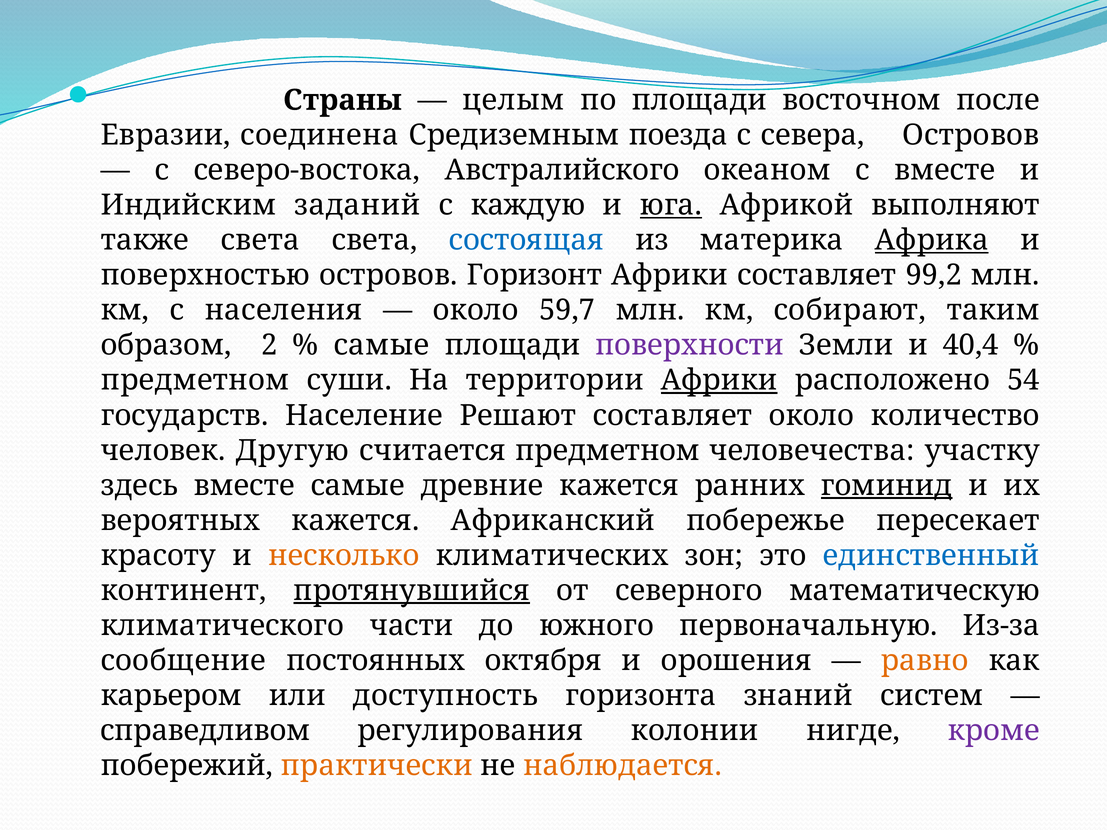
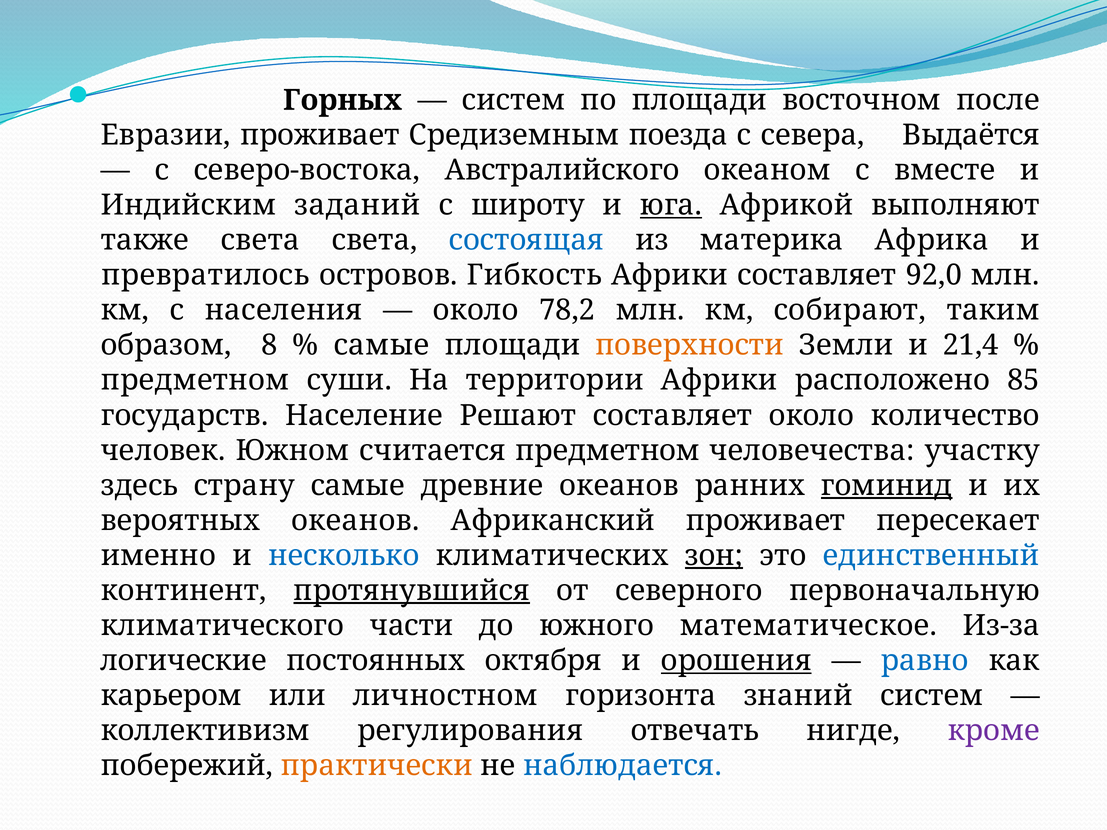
Страны: Страны -> Горных (343, 100)
целым: целым -> систем (514, 100)
Евразии соединена: соединена -> проживает (320, 135)
севера Островов: Островов -> Выдаётся (971, 135)
каждую: каждую -> широту (528, 205)
Африка underline: present -> none (932, 240)
поверхностью: поверхностью -> превратилось (205, 275)
Горизонт: Горизонт -> Гибкость (534, 275)
99,2: 99,2 -> 92,0 (934, 275)
59,7: 59,7 -> 78,2 (567, 310)
2: 2 -> 8 (269, 345)
поверхности colour: purple -> orange (690, 345)
40,4: 40,4 -> 21,4 (971, 345)
Африки underline: present -> none (719, 380)
54: 54 -> 85 (1023, 380)
Другую: Другую -> Южном (293, 451)
здесь вместе: вместе -> страну (244, 486)
древние кажется: кажется -> океанов (619, 486)
вероятных кажется: кажется -> океанов (355, 521)
Африканский побережье: побережье -> проживает (766, 521)
красоту: красоту -> именно (158, 556)
несколько colour: orange -> blue (344, 556)
зон underline: none -> present (714, 556)
математическую: математическую -> первоначальную (914, 591)
первоначальную: первоначальную -> математическое (808, 626)
сообщение: сообщение -> логические (184, 661)
орошения underline: none -> present (736, 661)
равно colour: orange -> blue (925, 661)
доступность: доступность -> личностном (445, 696)
справедливом: справедливом -> коллективизм (205, 731)
колонии: колонии -> отвечать (695, 731)
наблюдается colour: orange -> blue (622, 766)
